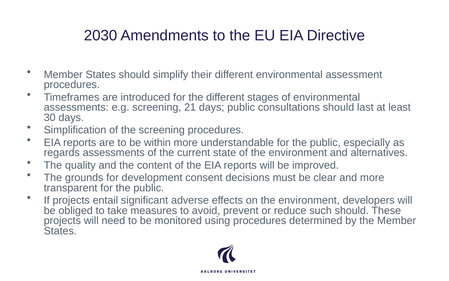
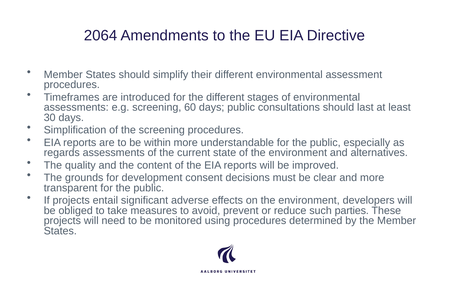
2030: 2030 -> 2064 (101, 36)
21: 21 -> 60 (190, 107)
such should: should -> parties (352, 210)
